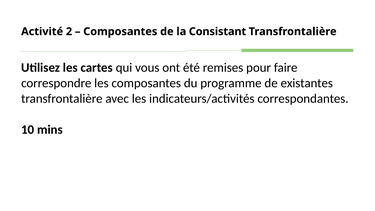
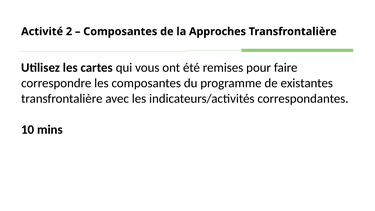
Consistant: Consistant -> Approches (218, 32)
